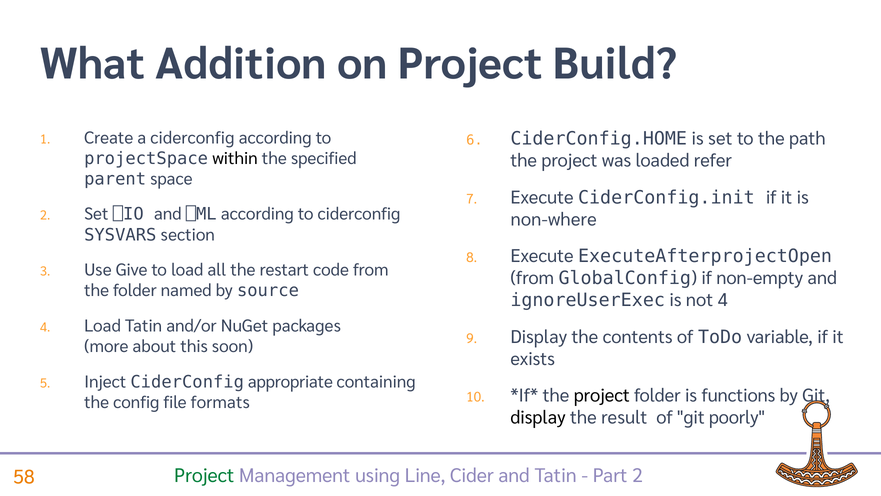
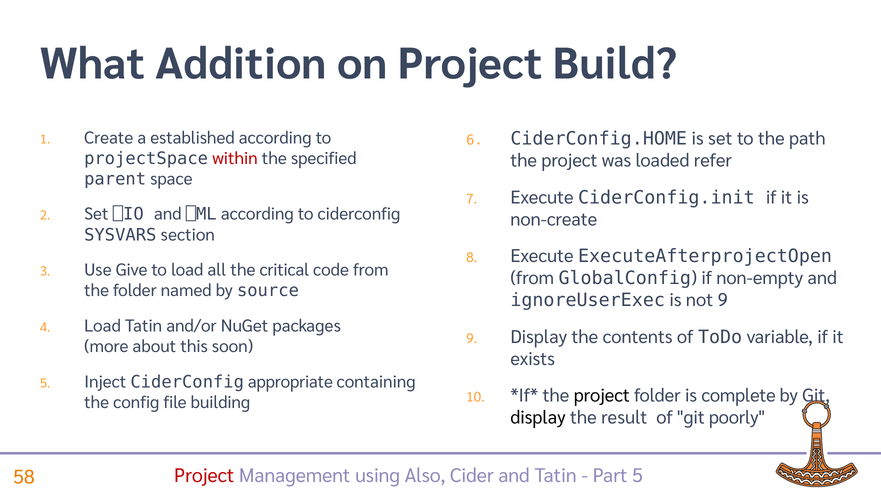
a ciderconfig: ciderconfig -> established (193, 138)
within colour: black -> red (235, 158)
non-where: non-where -> non-create (554, 219)
restart: restart -> critical (284, 270)
not 4: 4 -> 9 (723, 300)
functions: functions -> complete (739, 395)
formats: formats -> building (220, 402)
Project colour: green -> red (204, 476)
Line: Line -> Also (425, 476)
2: 2 -> 5 (638, 476)
